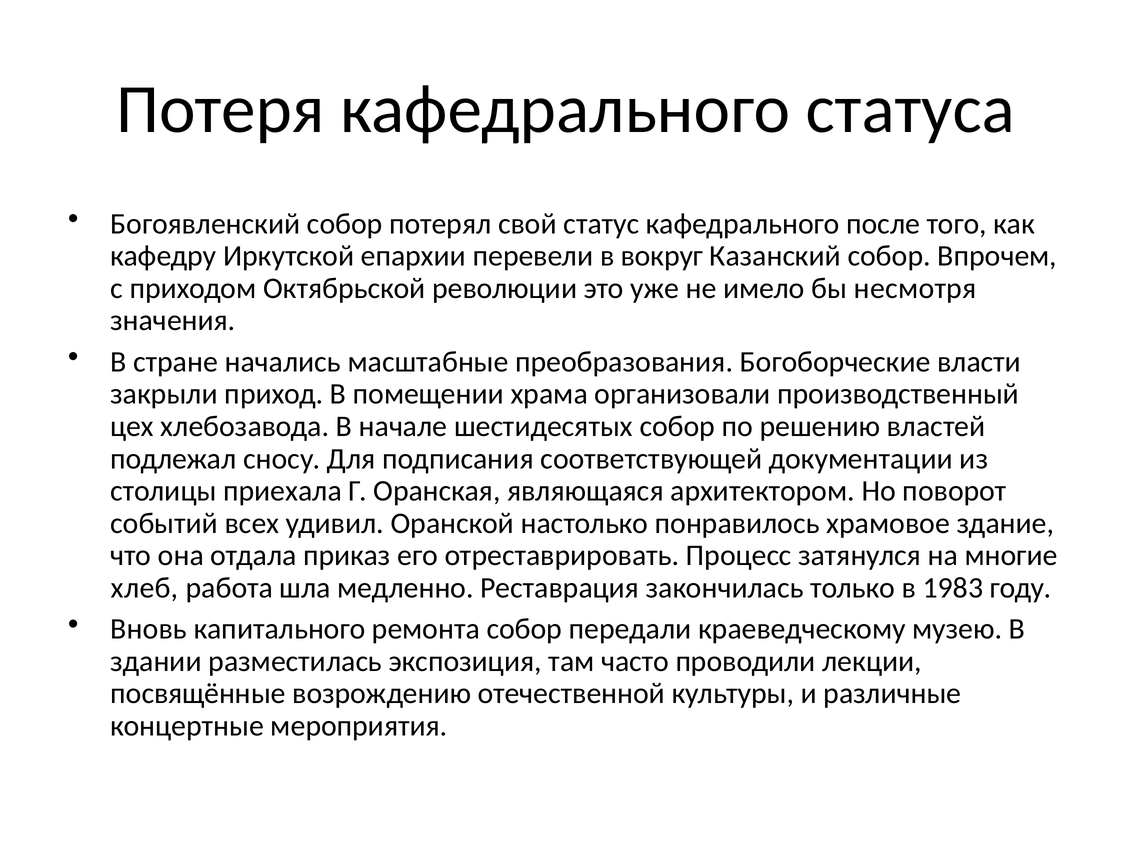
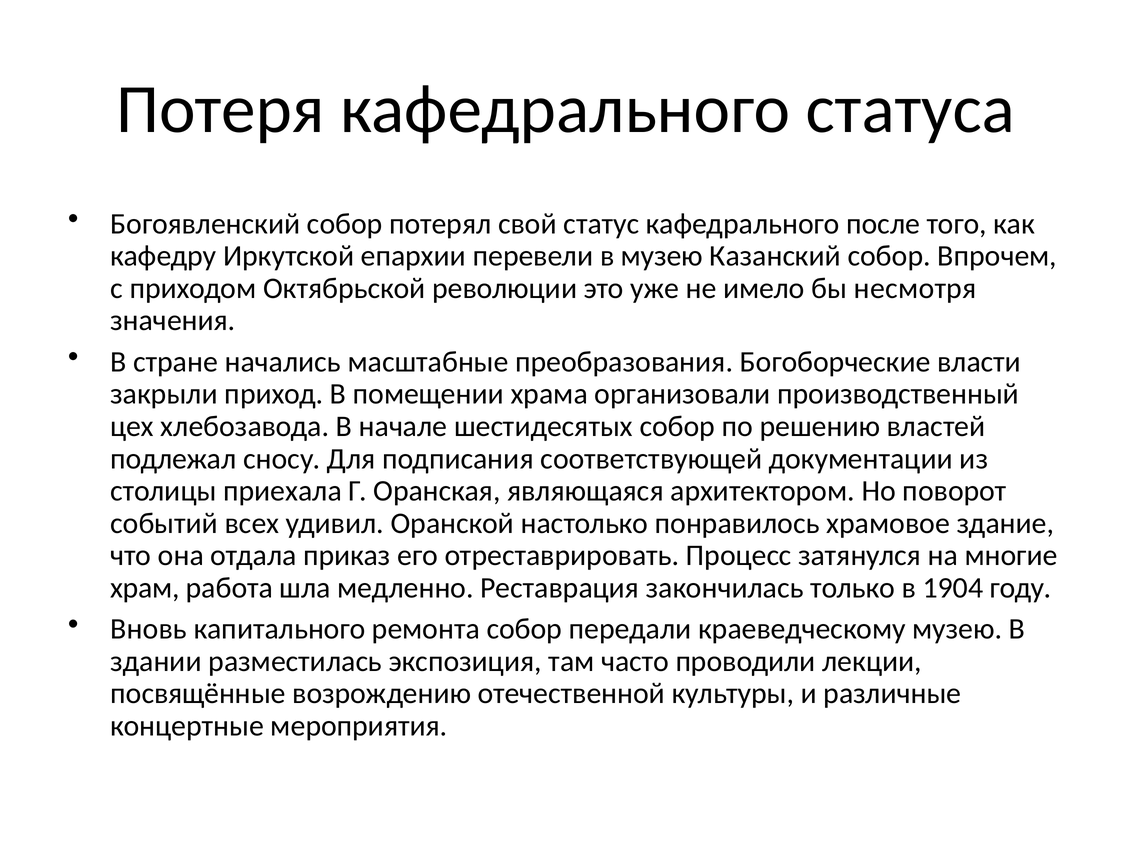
в вокруг: вокруг -> музею (662, 256)
хлеб: хлеб -> храм (145, 588)
1983: 1983 -> 1904 (953, 588)
